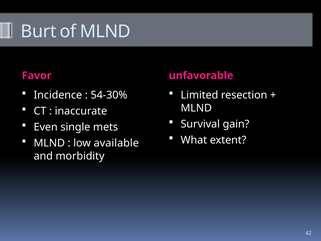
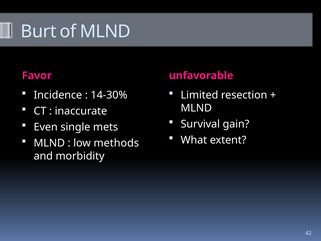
54-30%: 54-30% -> 14-30% (109, 95)
available: available -> methods (116, 143)
